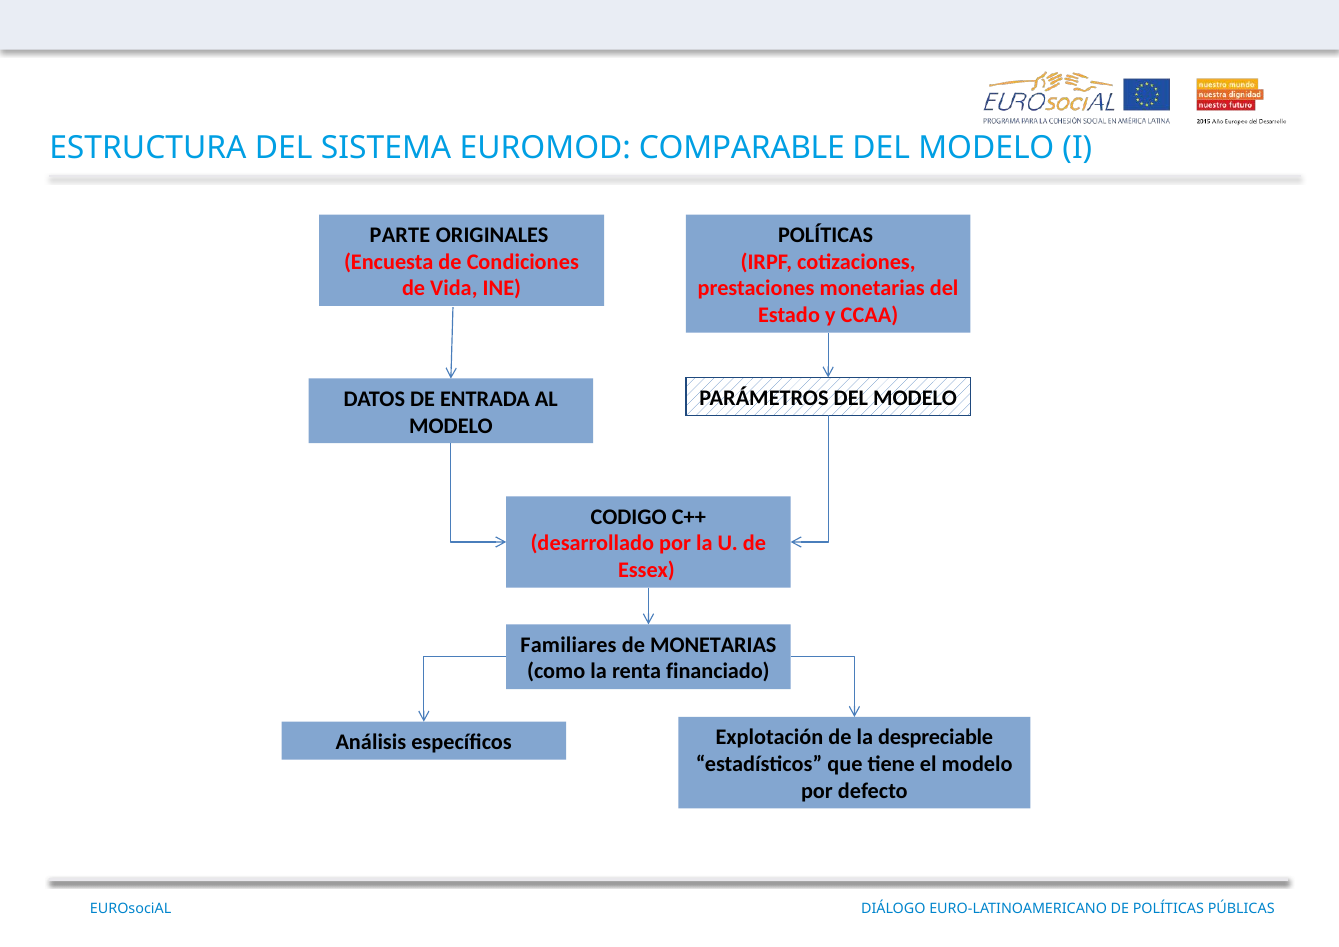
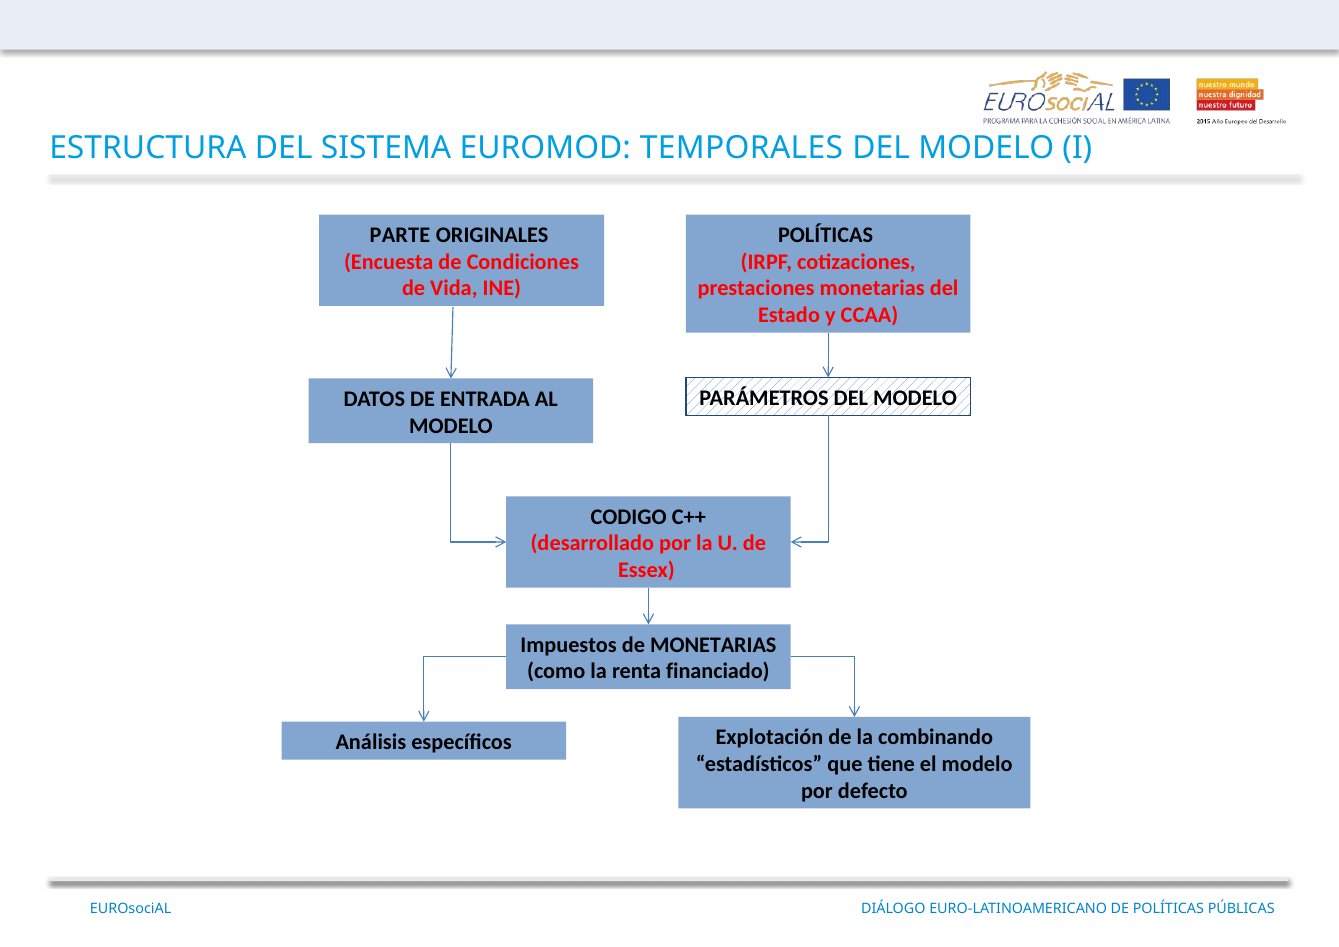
COMPARABLE: COMPARABLE -> TEMPORALES (742, 148)
Familiares: Familiares -> Impuestos (569, 645)
despreciable: despreciable -> combinando (936, 738)
